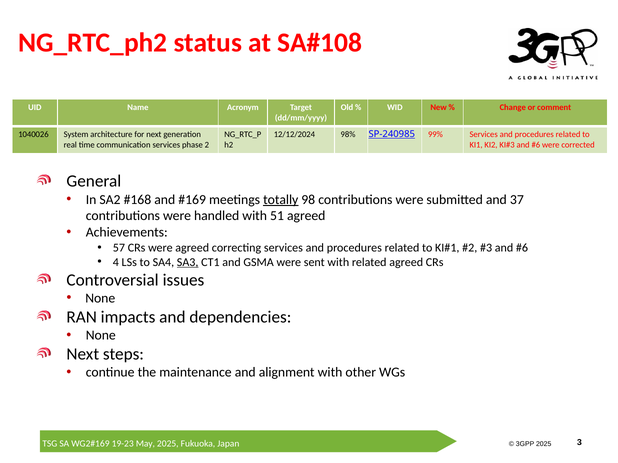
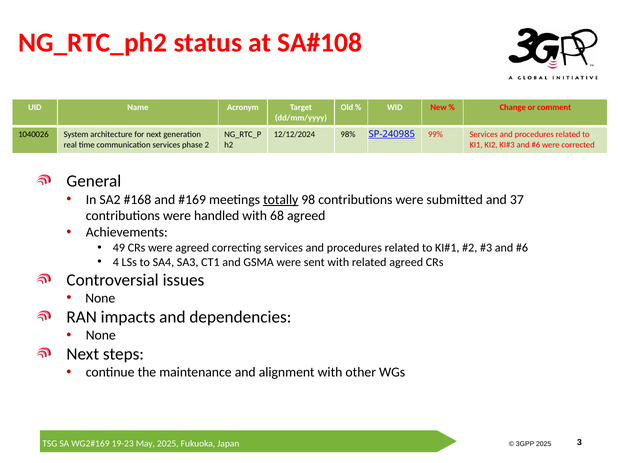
51: 51 -> 68 (277, 216)
57: 57 -> 49 (119, 248)
SA3 underline: present -> none (188, 262)
